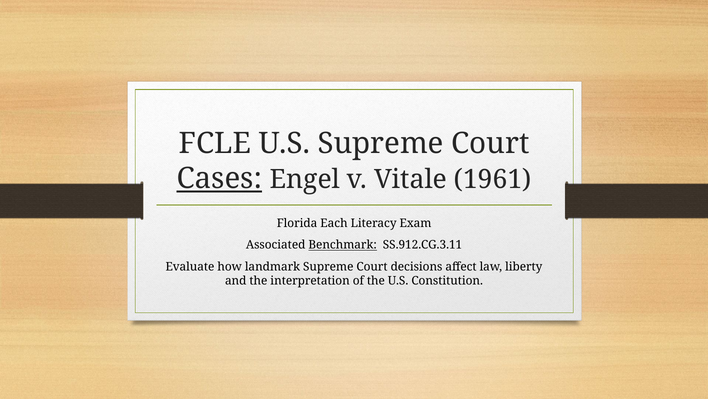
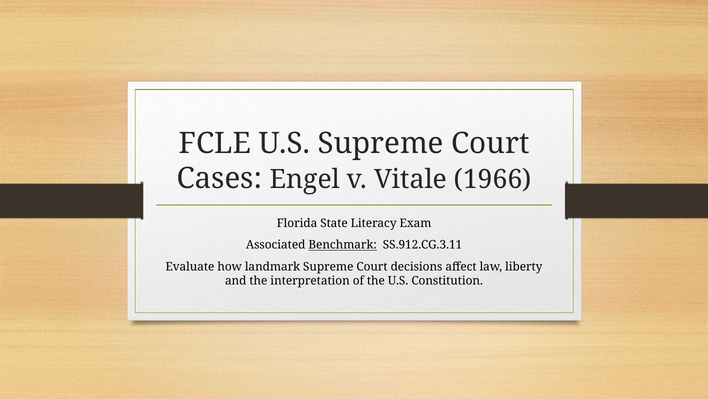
Cases underline: present -> none (219, 178)
1961: 1961 -> 1966 (493, 179)
Each: Each -> State (334, 223)
